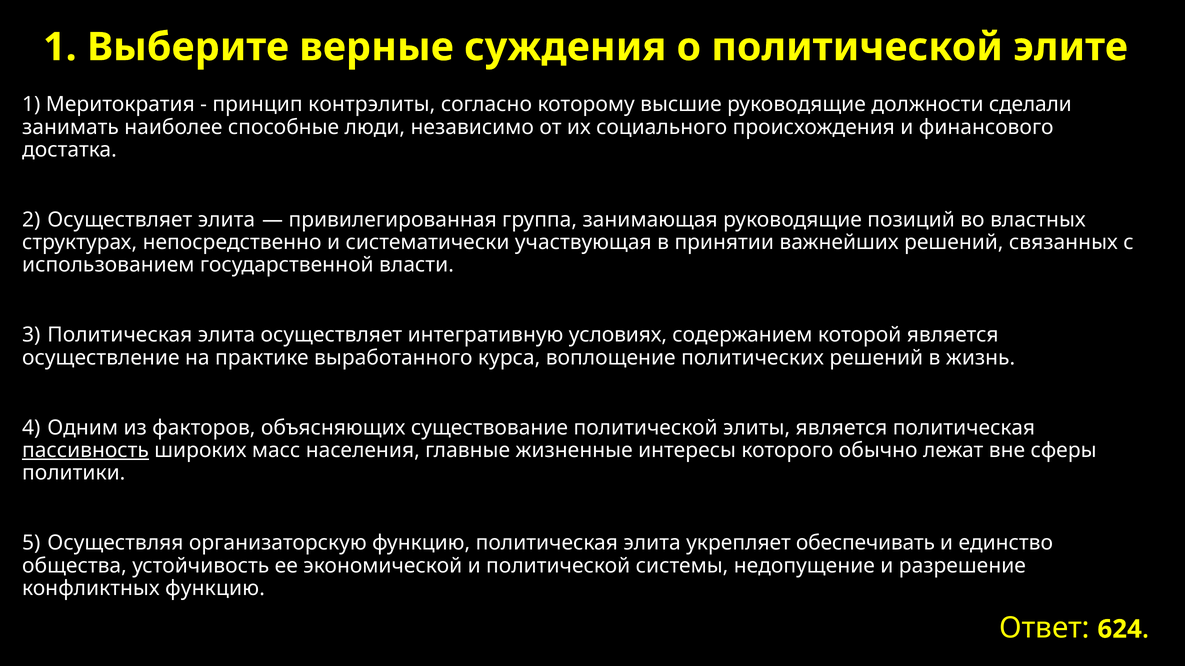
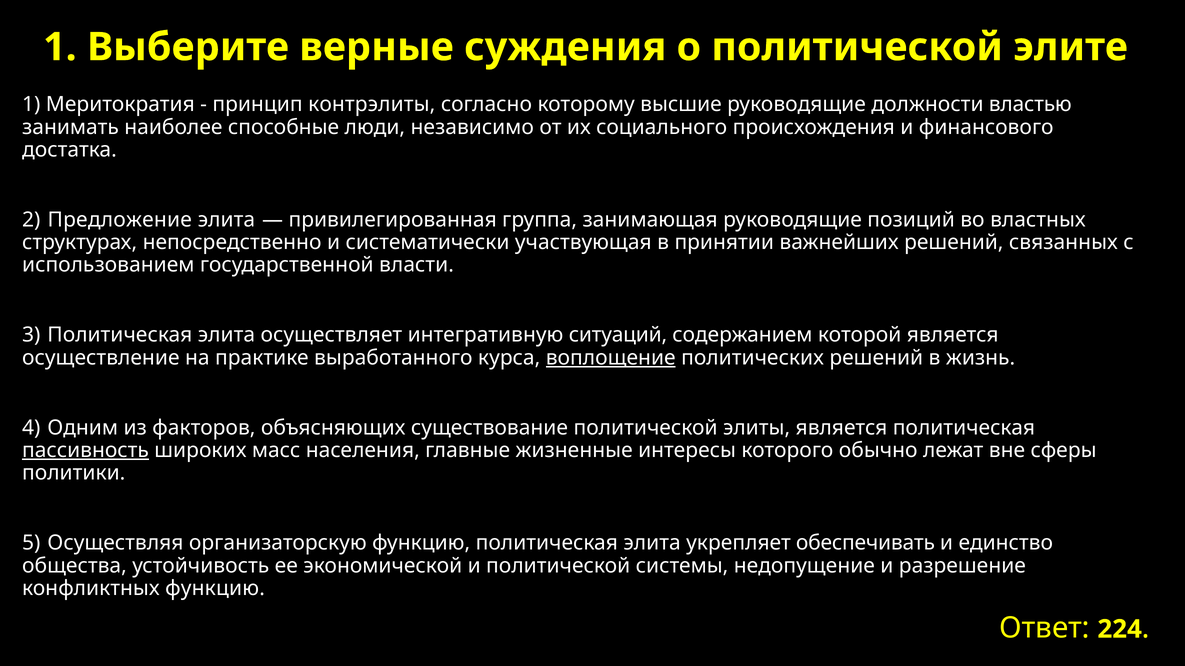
сделали: сделали -> властью (1030, 105)
2 Осуществляет: Осуществляет -> Предложение (120, 220)
условиях: условиях -> ситуаций (618, 335)
воплощение underline: none -> present (611, 358)
624: 624 -> 224 (1120, 630)
